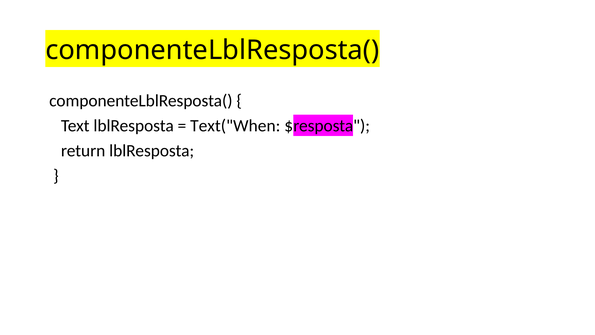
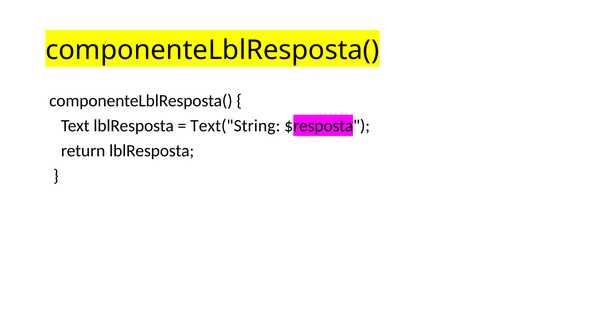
Text("When: Text("When -> Text("String (235, 126)
